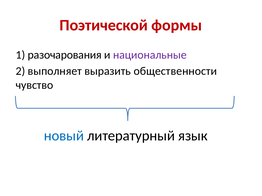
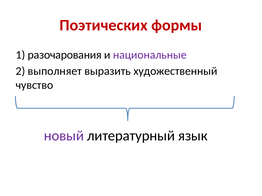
Поэтической: Поэтической -> Поэтических (104, 25)
общественности: общественности -> художественный (175, 71)
новый colour: blue -> purple (64, 136)
